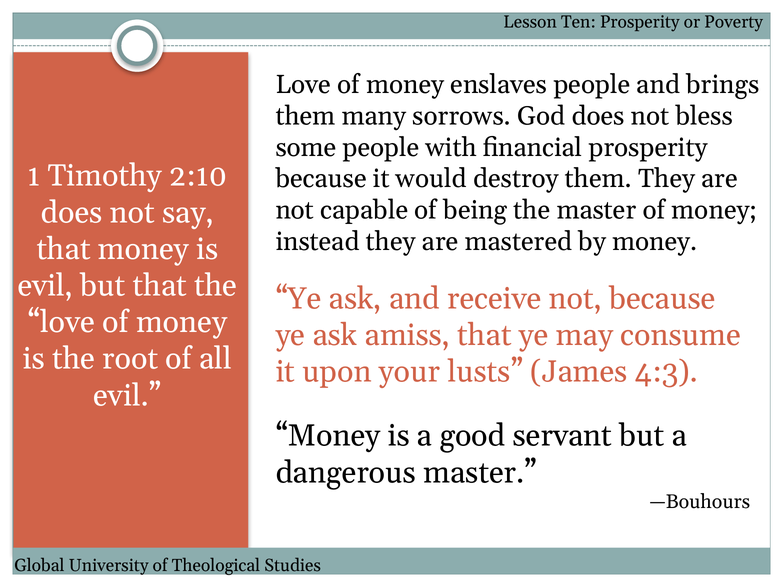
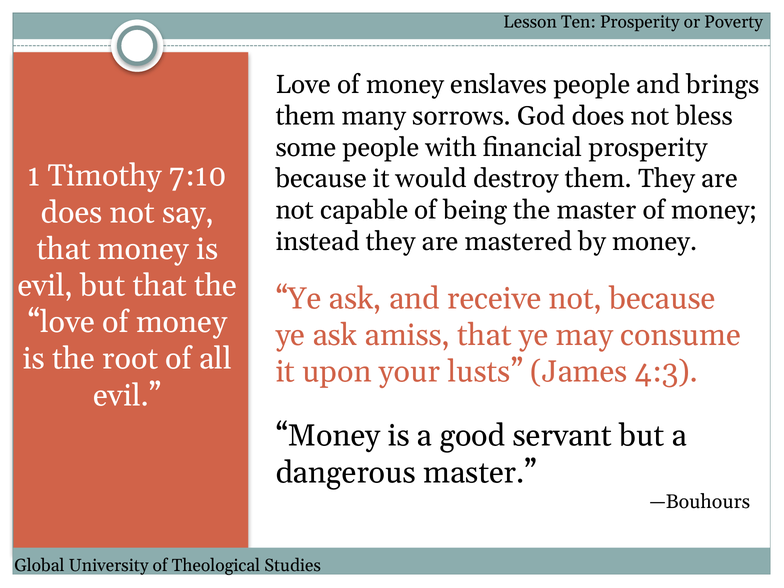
2:10: 2:10 -> 7:10 (198, 176)
